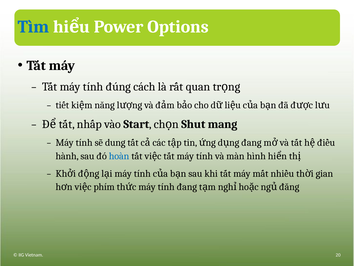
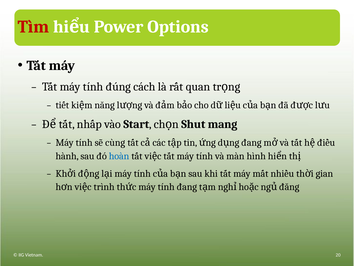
Tìm colour: blue -> red (33, 27)
dung: dung -> cùng (115, 142)
phím: phím -> trình (104, 187)
